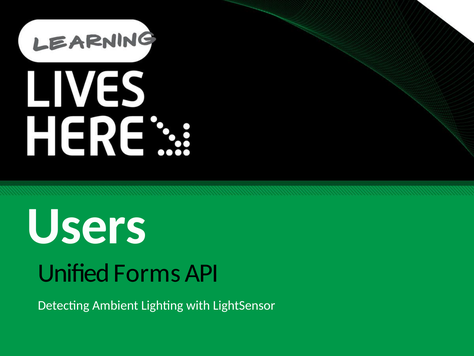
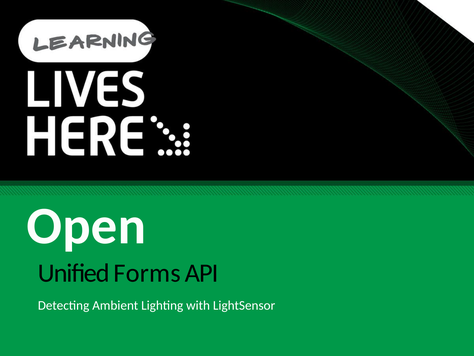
Users: Users -> Open (86, 226)
